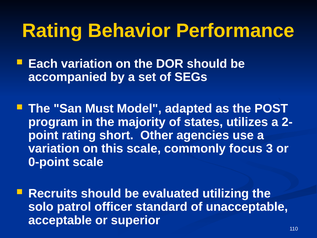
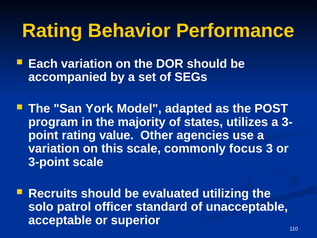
Must: Must -> York (99, 109)
2-: 2- -> 3- (287, 122)
short: short -> value (116, 135)
0-point: 0-point -> 3-point (49, 162)
